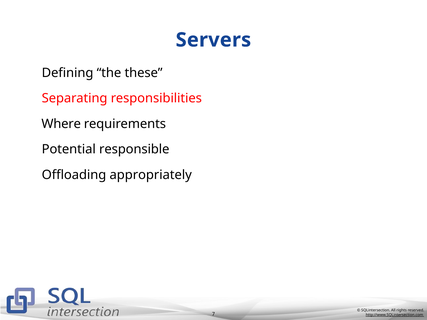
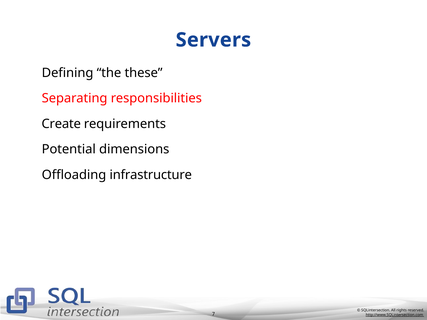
Where: Where -> Create (61, 124)
responsible: responsible -> dimensions (134, 149)
appropriately: appropriately -> infrastructure (151, 175)
